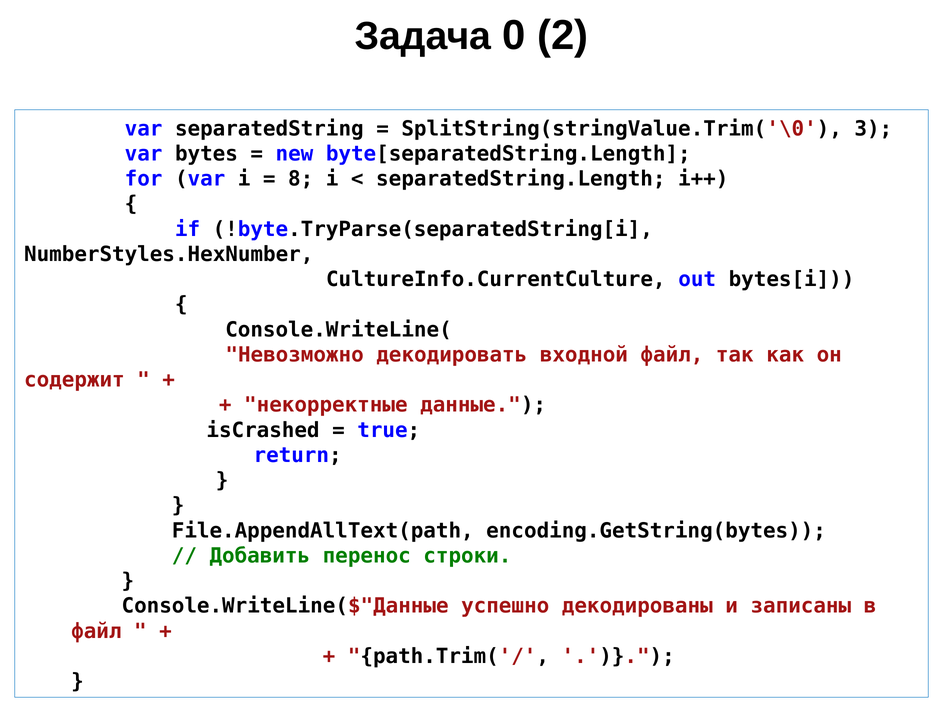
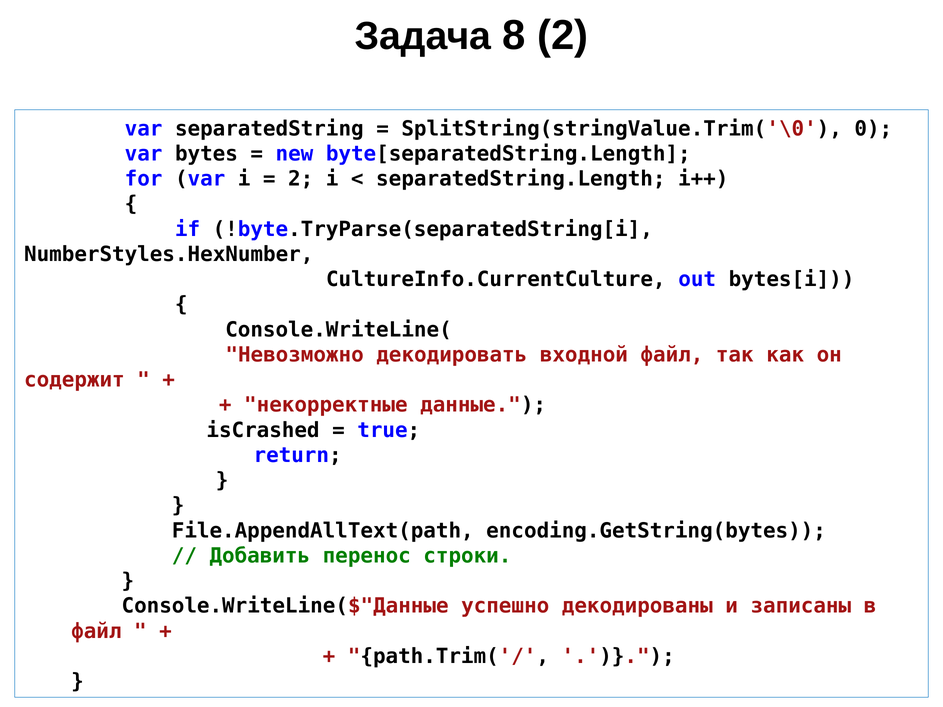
0: 0 -> 8 (514, 35)
3: 3 -> 0 (873, 129)
8: 8 -> 2 (301, 179)
